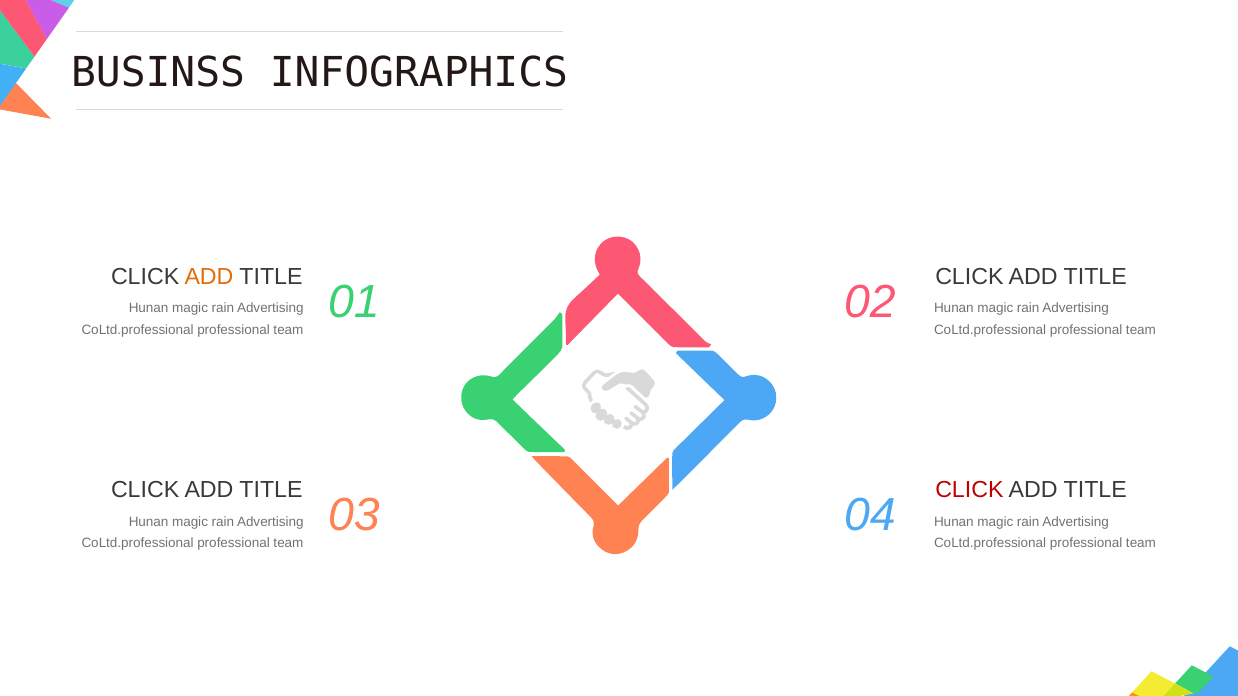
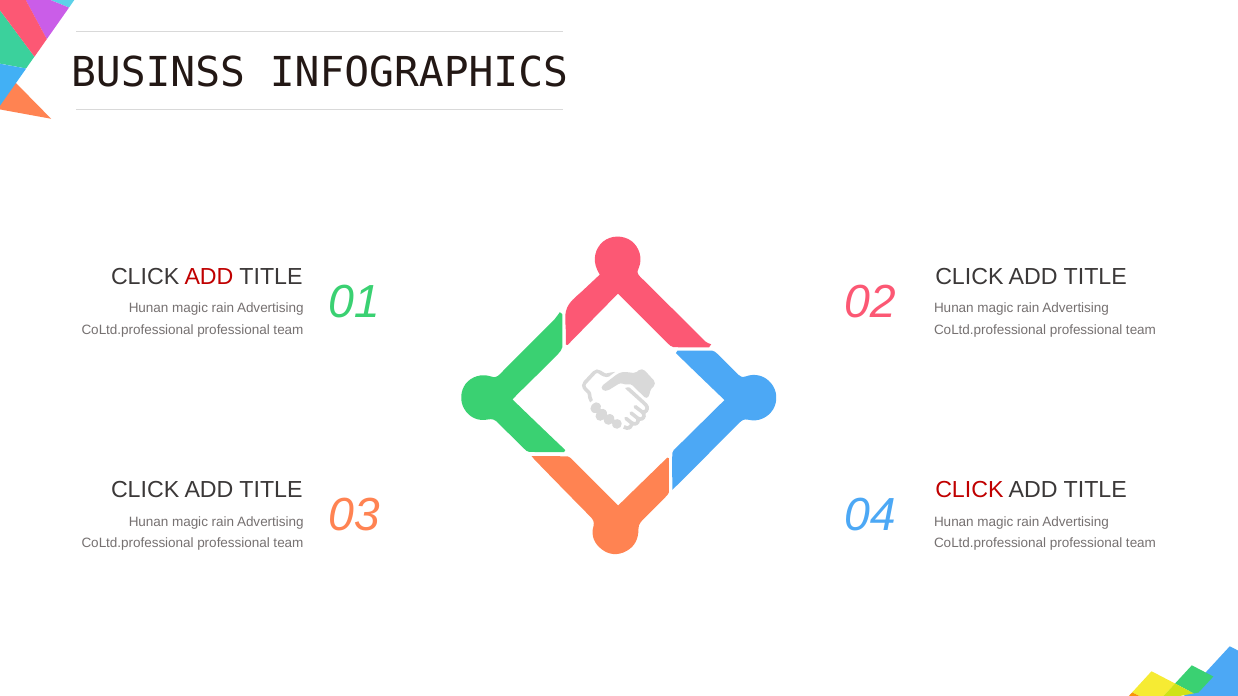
ADD colour: orange -> red (209, 277)
